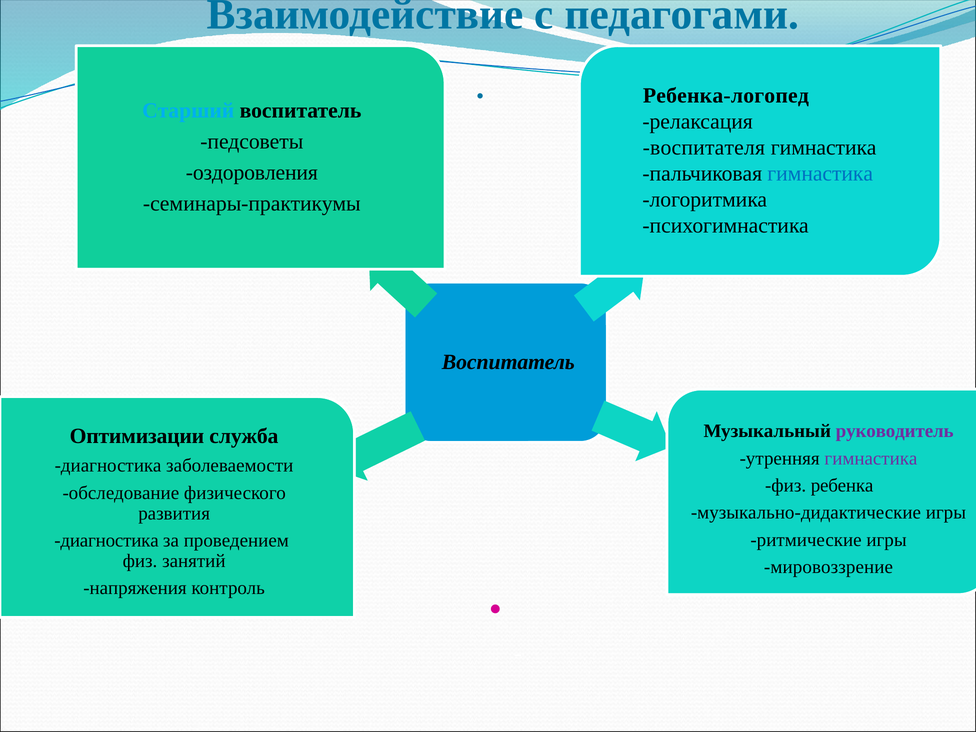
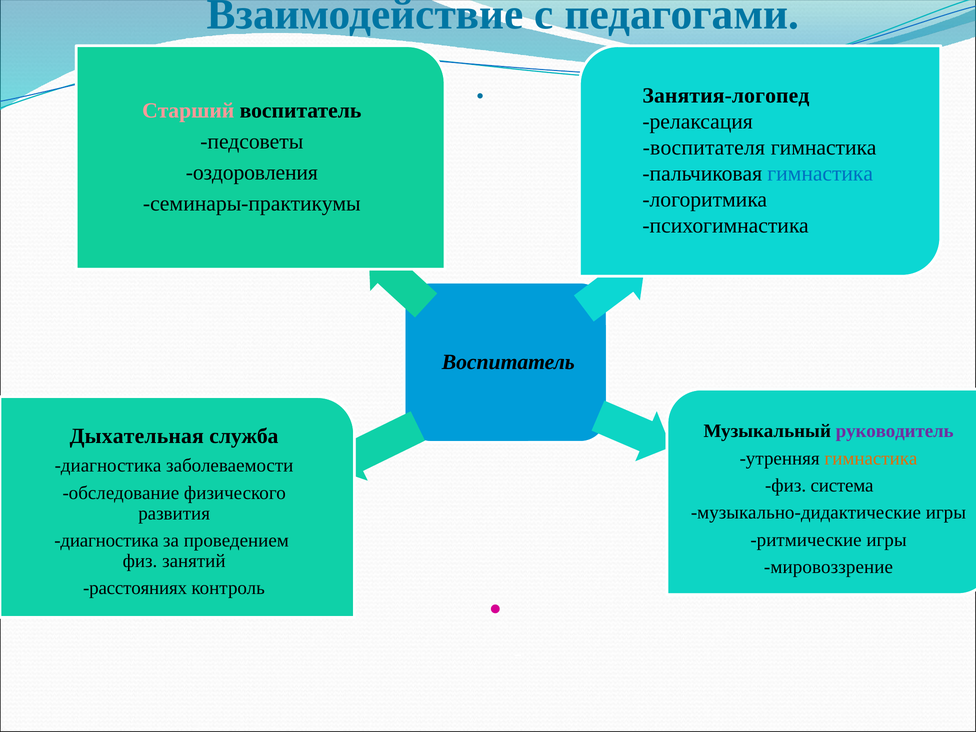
Ребенка-логопед: Ребенка-логопед -> Занятия-логопед (726, 96)
Старший colour: light blue -> pink (188, 111)
Оптимизации: Оптимизации -> Дыхательная (137, 436)
гимнастика colour: purple -> orange (871, 458)
ребенка: ребенка -> система (842, 485)
напряжения: напряжения -> расстояниях (135, 588)
